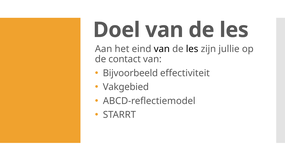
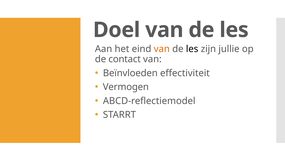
van colour: black -> orange (162, 49)
Bijvoorbeeld: Bijvoorbeeld -> Beïnvloeden (130, 73)
Vakgebied: Vakgebied -> Vermogen (126, 87)
